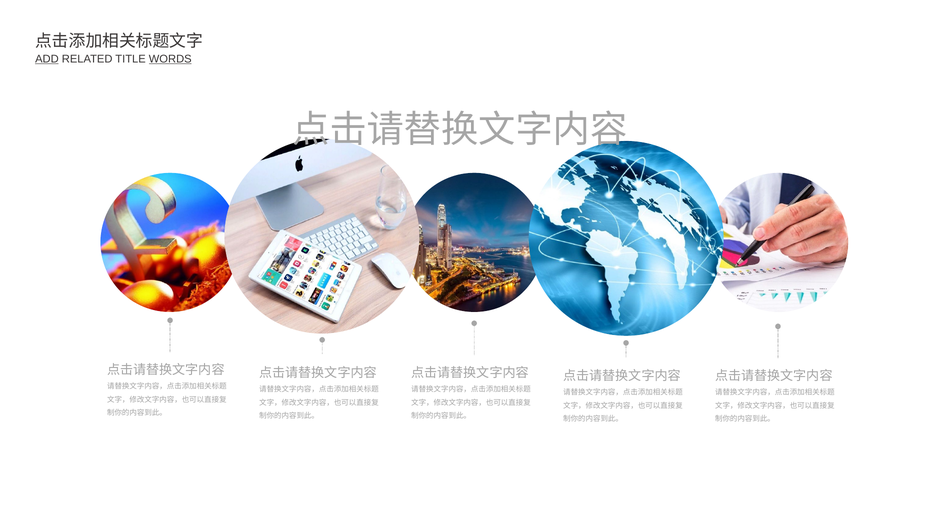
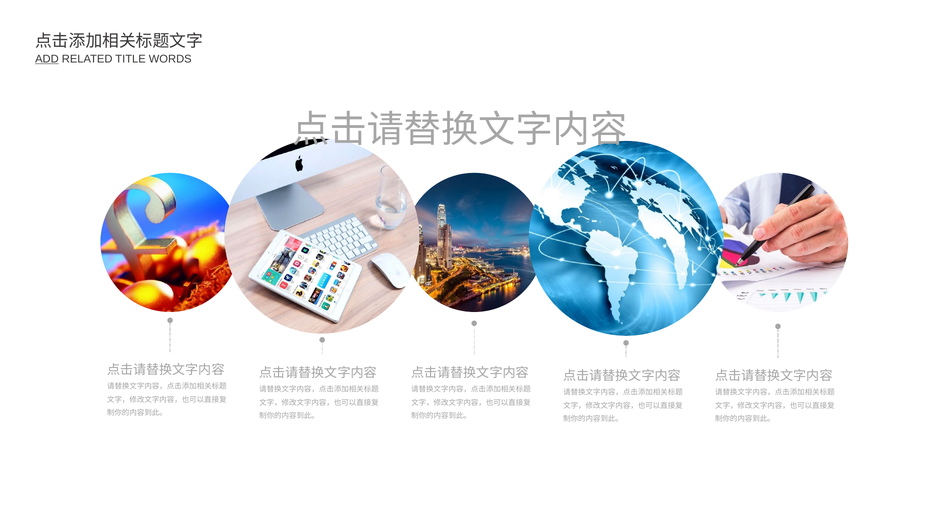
WORDS underline: present -> none (170, 59)
